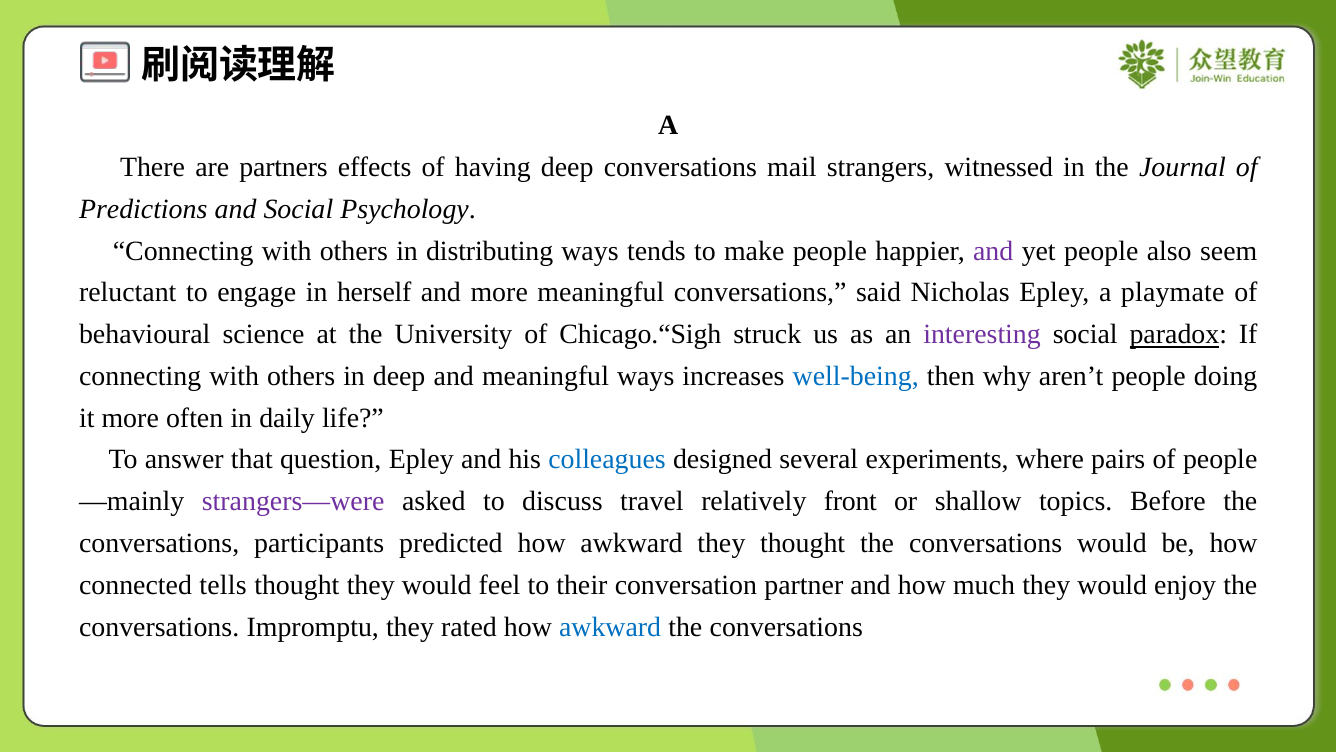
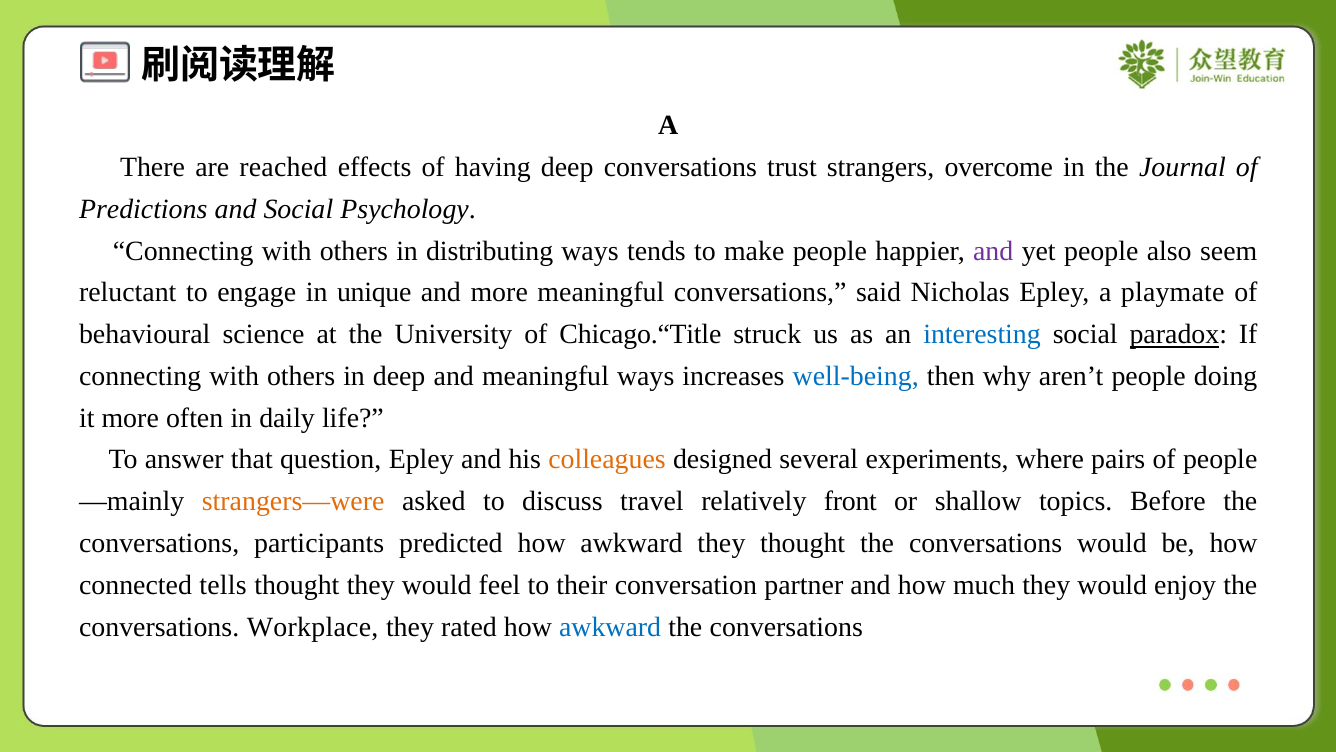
partners: partners -> reached (283, 167)
mail: mail -> trust (792, 167)
witnessed: witnessed -> overcome (999, 167)
herself: herself -> unique (374, 293)
Chicago.“Sigh: Chicago.“Sigh -> Chicago.“Title (640, 334)
interesting colour: purple -> blue (982, 334)
colleagues colour: blue -> orange (607, 459)
strangers—were colour: purple -> orange (293, 501)
Impromptu: Impromptu -> Workplace (313, 626)
